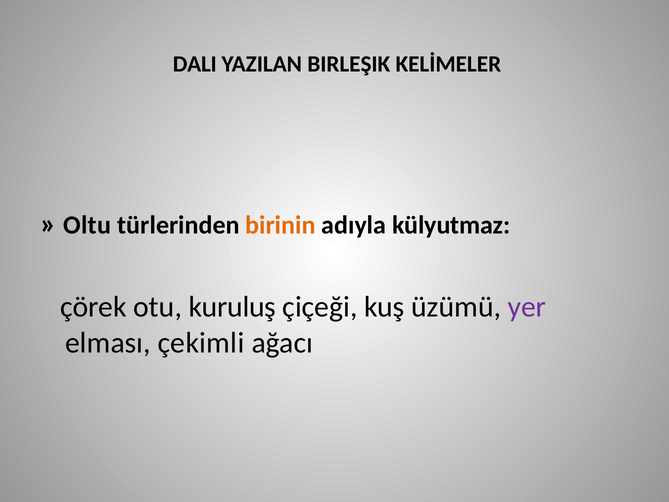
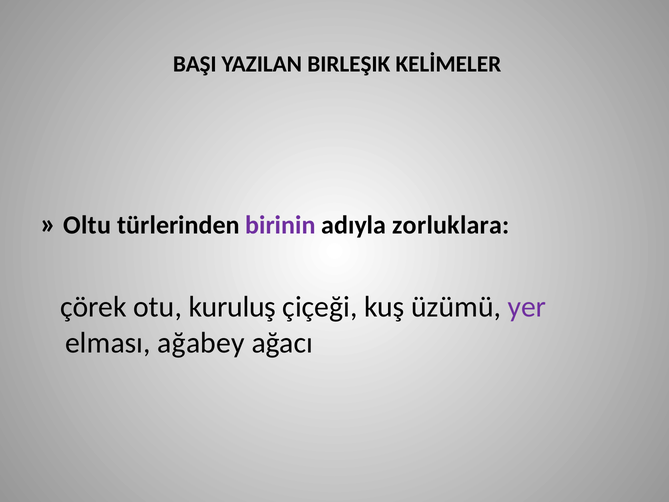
DALI: DALI -> BAŞI (195, 64)
birinin colour: orange -> purple (281, 225)
külyutmaz: külyutmaz -> zorluklara (451, 225)
çekimli: çekimli -> ağabey (201, 343)
